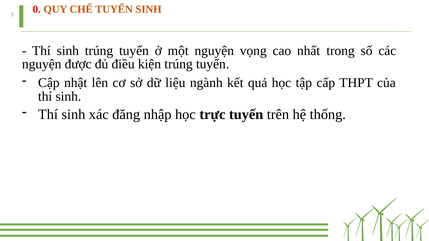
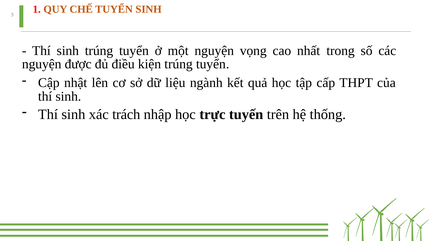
0: 0 -> 1 (37, 9)
đăng: đăng -> trách (126, 115)
